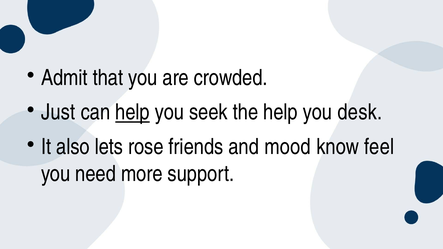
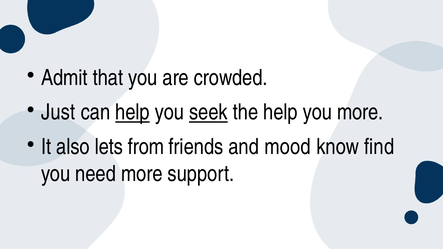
seek underline: none -> present (208, 112)
you desk: desk -> more (360, 112)
rose: rose -> from (146, 147)
feel: feel -> find (379, 147)
